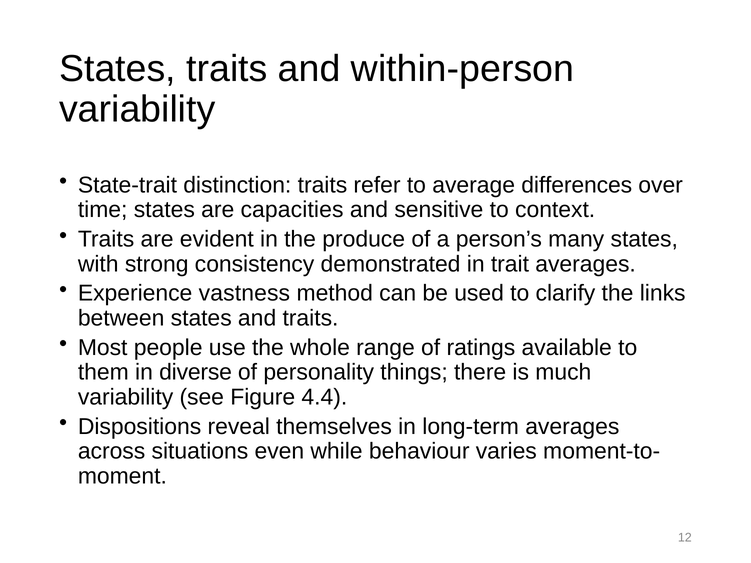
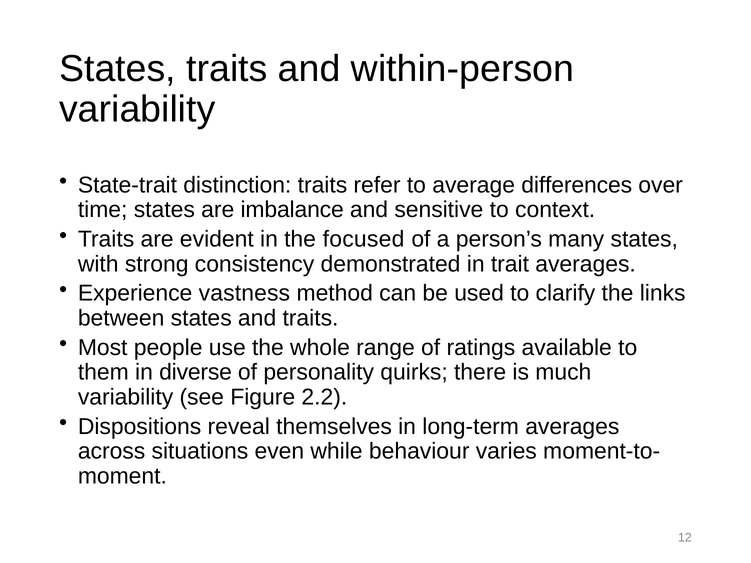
capacities: capacities -> imbalance (292, 210)
produce: produce -> focused (364, 239)
things: things -> quirks (414, 373)
4.4: 4.4 -> 2.2 (324, 397)
